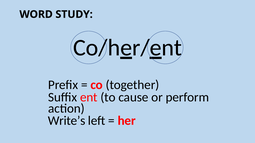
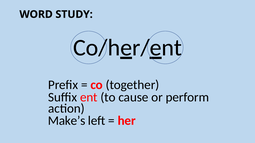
Write’s: Write’s -> Make’s (67, 121)
